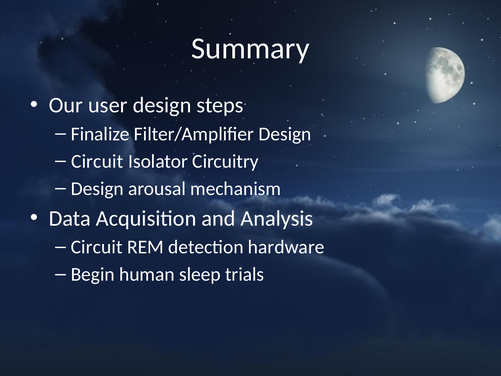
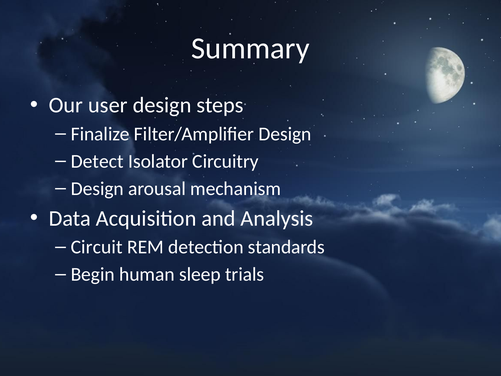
Circuit: Circuit -> Detect (97, 161)
hardware: hardware -> standards (286, 247)
